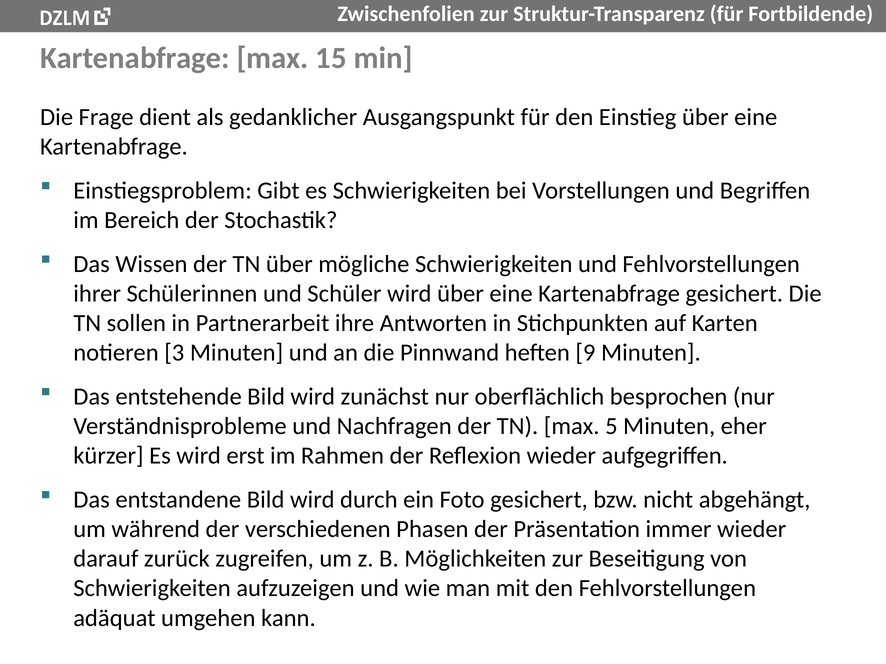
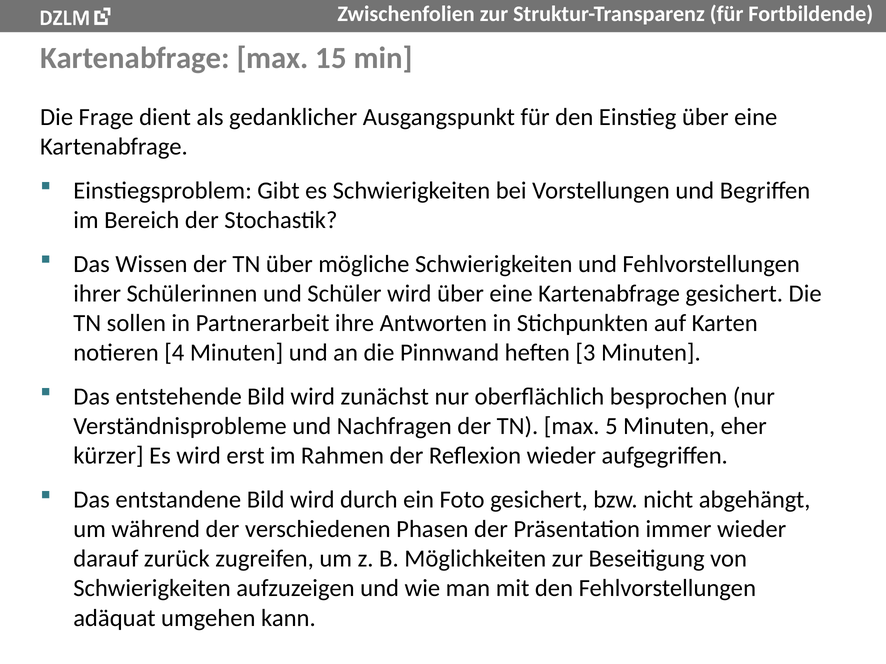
3: 3 -> 4 (174, 353)
9: 9 -> 3 (585, 353)
